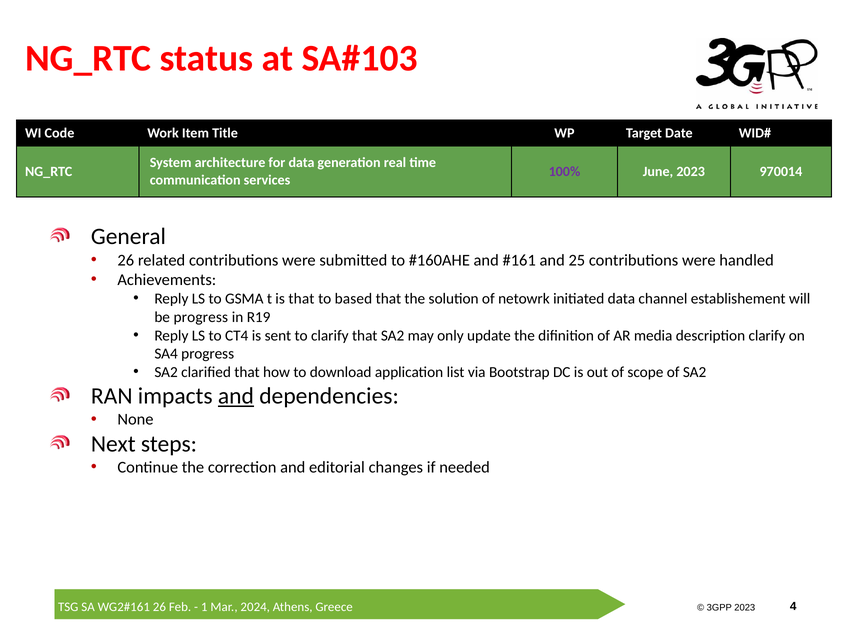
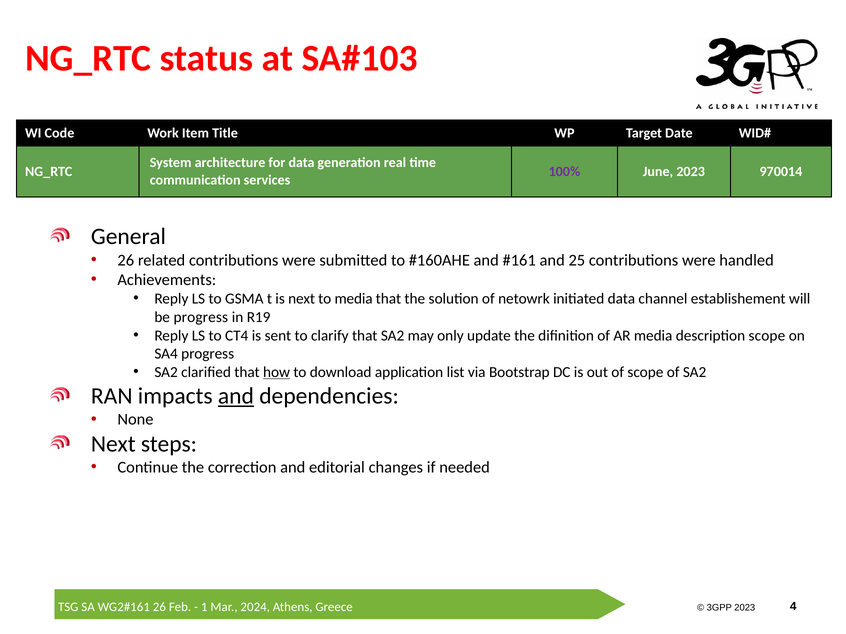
is that: that -> next (302, 299)
to based: based -> media (354, 299)
description clarify: clarify -> scope (767, 336)
how underline: none -> present (277, 372)
